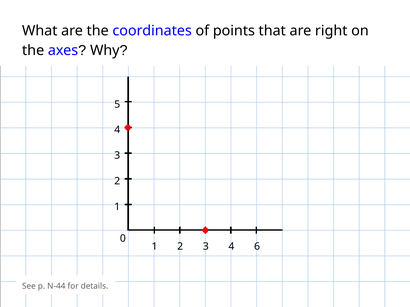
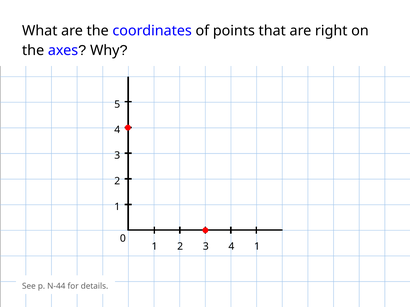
4 6: 6 -> 1 (257, 247)
